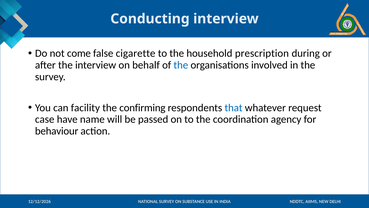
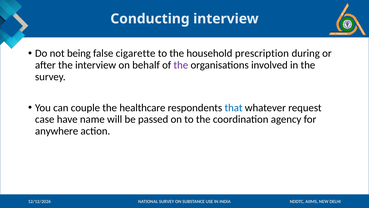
come: come -> being (79, 53)
the colour: blue -> purple (181, 65)
facility: facility -> couple (85, 107)
confirming: confirming -> healthcare (142, 107)
behaviour: behaviour -> anywhere (57, 131)
